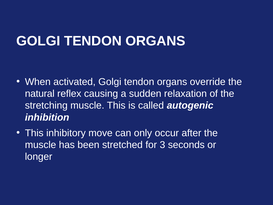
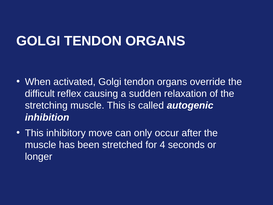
natural: natural -> difficult (40, 94)
3: 3 -> 4 (162, 145)
